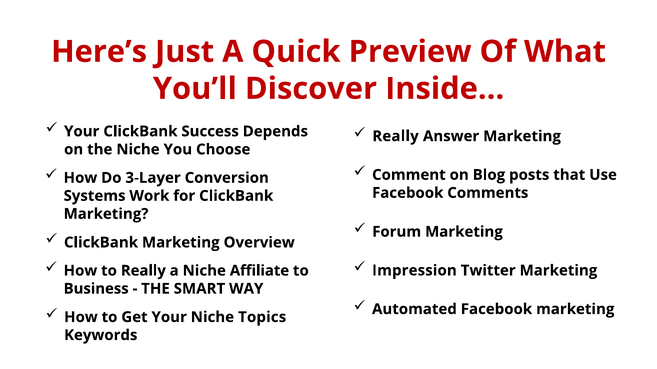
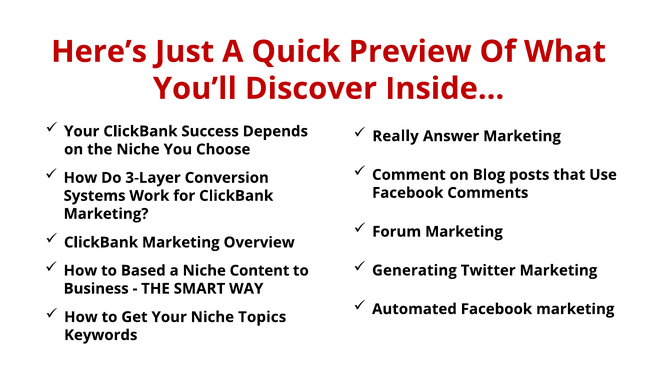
Impression: Impression -> Generating (414, 271)
to Really: Really -> Based (143, 271)
Affiliate: Affiliate -> Content (259, 271)
